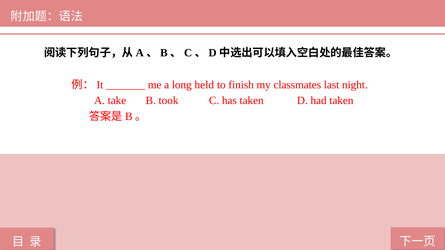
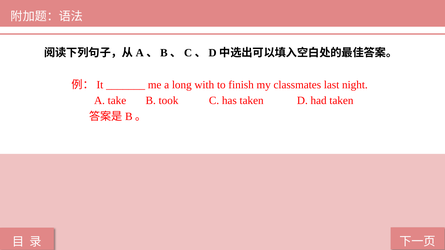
held: held -> with (204, 85)
